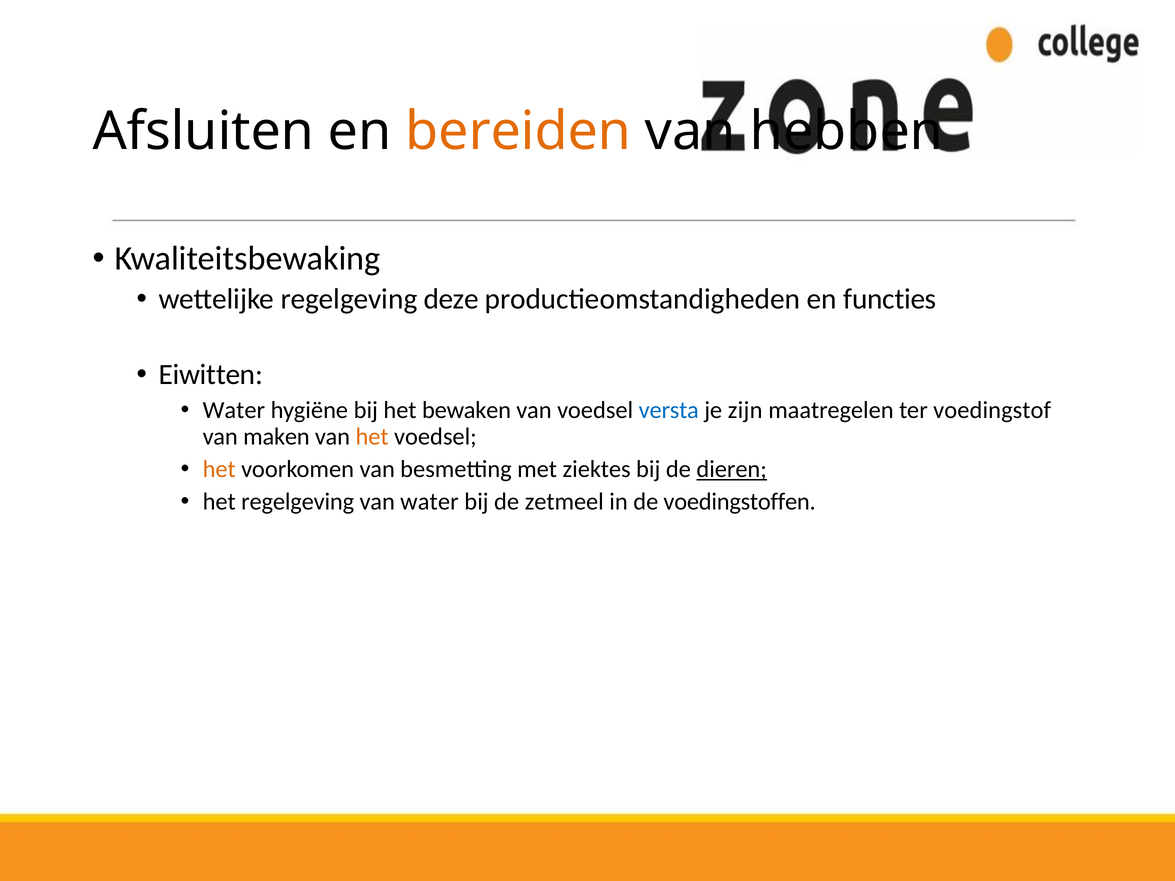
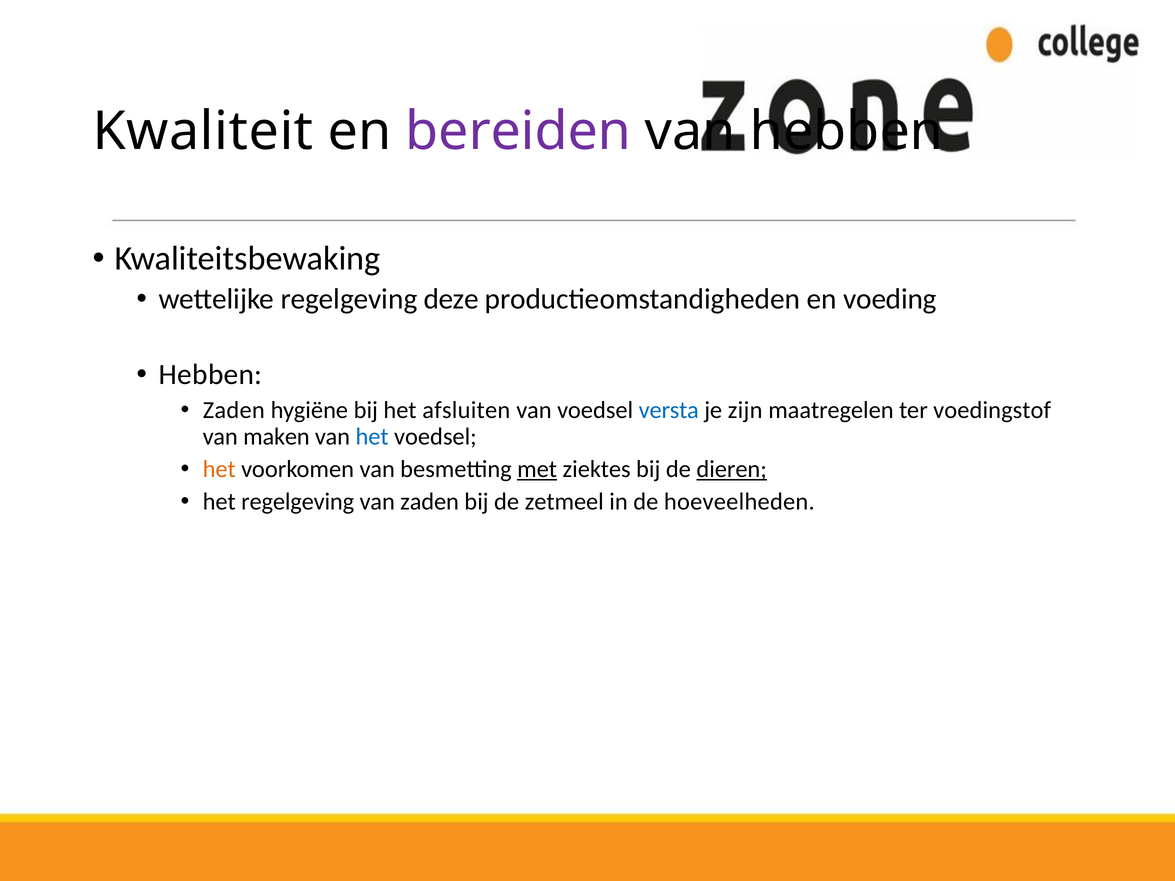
Afsluiten: Afsluiten -> Kwaliteit (203, 132)
bereiden colour: orange -> purple (518, 132)
functies: functies -> voeding (890, 299)
Eiwitten: Eiwitten -> Hebben (211, 375)
Water: Water -> Zaden (234, 410)
bewaken: bewaken -> afsluiten (466, 410)
het colour: orange -> blue (372, 437)
met underline: none -> present (537, 469)
van water: water -> zaden (430, 502)
voedingstoffen: voedingstoffen -> hoeveelheden (739, 502)
